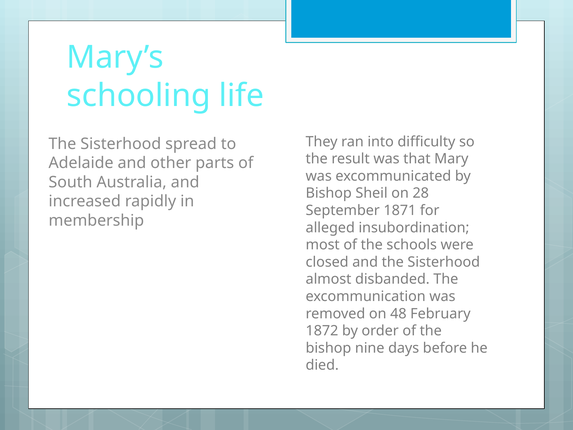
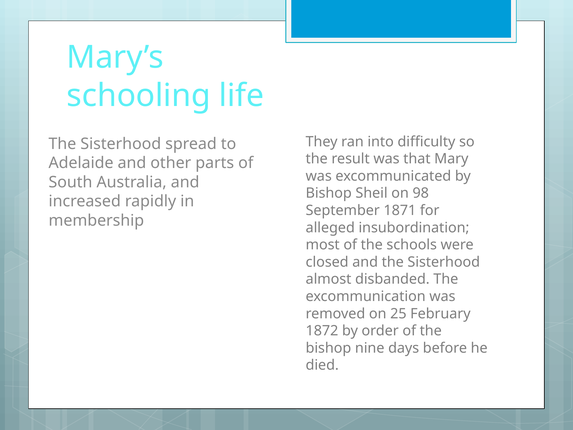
28: 28 -> 98 (421, 193)
48: 48 -> 25 (398, 313)
